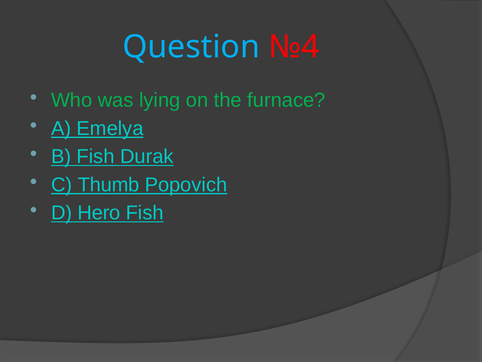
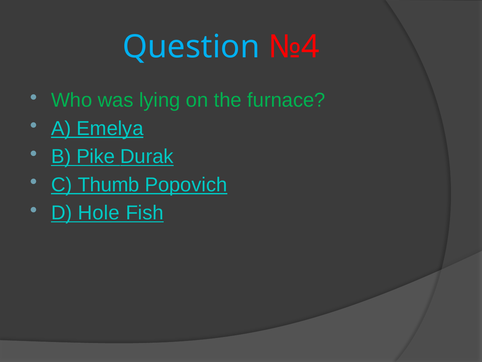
B Fish: Fish -> Pike (96, 156)
Hero: Hero -> Hole (99, 213)
